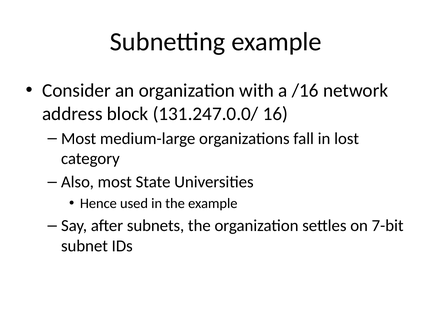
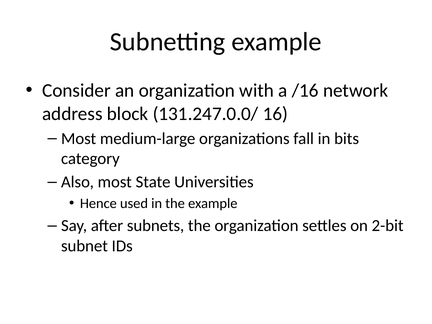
lost: lost -> bits (347, 138)
7-bit: 7-bit -> 2-bit (388, 226)
